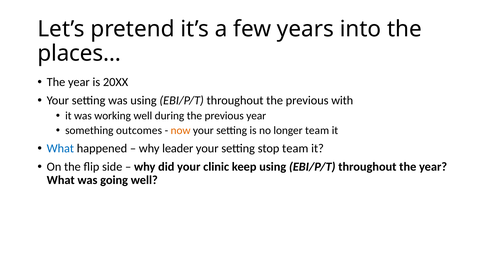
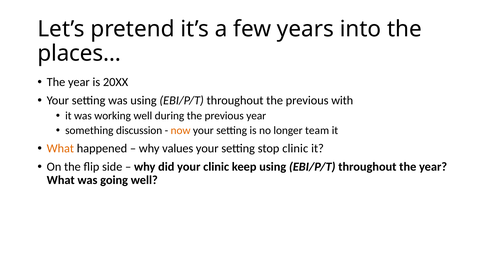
outcomes: outcomes -> discussion (139, 130)
What colour: blue -> orange (60, 148)
leader: leader -> values (178, 148)
stop team: team -> clinic (295, 148)
